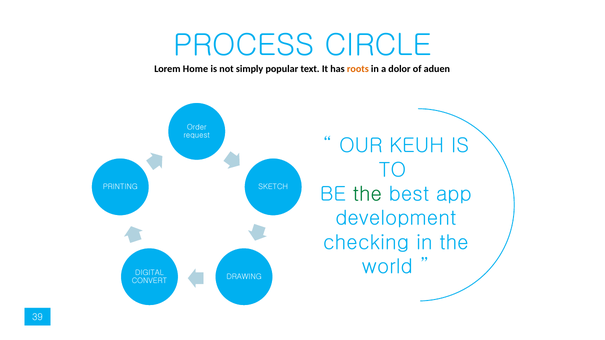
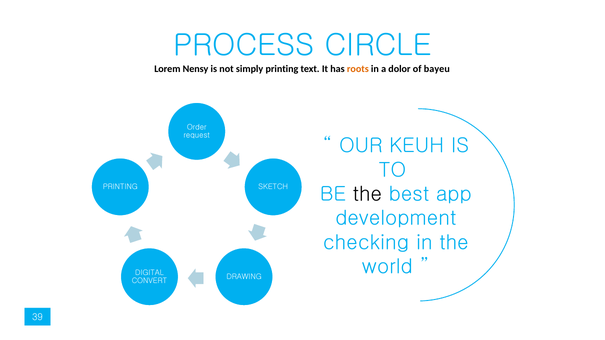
Home: Home -> Nensy (196, 69)
simply popular: popular -> printing (282, 69)
aduen: aduen -> bayeu (437, 69)
the colour: green -> black (367, 194)
